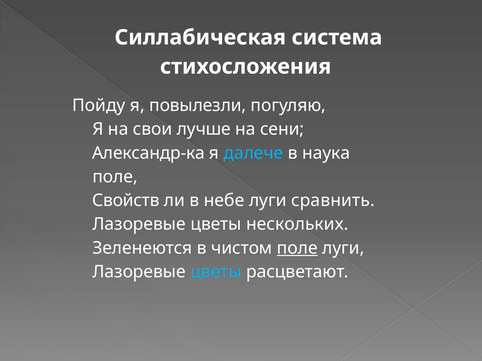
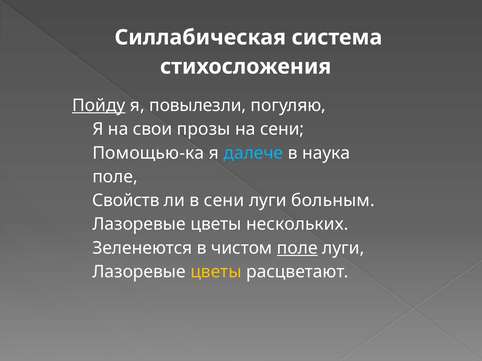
Пойду underline: none -> present (99, 106)
лучше: лучше -> прозы (204, 129)
Александр-ка: Александр-ка -> Помощью-ка (148, 153)
в небе: небе -> сени (224, 201)
сравнить: сравнить -> больным (333, 201)
цветы colour: light blue -> yellow (216, 272)
